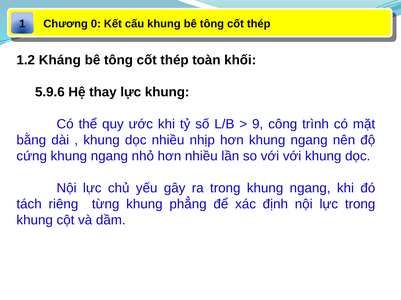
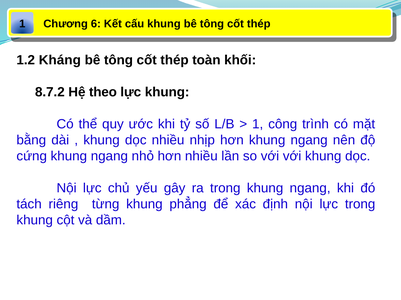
0: 0 -> 6 (96, 24)
5.9.6: 5.9.6 -> 8.7.2 (50, 92)
thay: thay -> theo (103, 92)
9: 9 -> 1 (258, 124)
